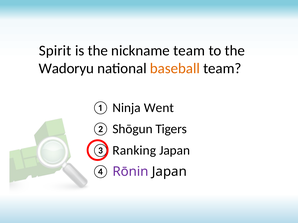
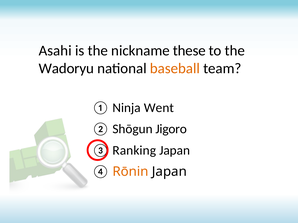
Spirit: Spirit -> Asahi (55, 51)
nickname team: team -> these (189, 51)
Tigers: Tigers -> Jigoro (171, 129)
Rōnin colour: purple -> orange (131, 172)
